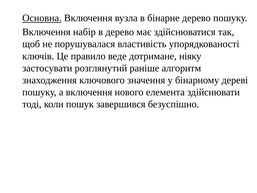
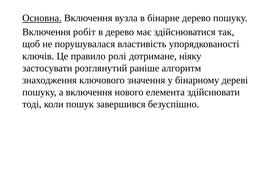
набір: набір -> робіт (84, 32)
веде: веде -> ролі (117, 56)
